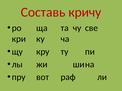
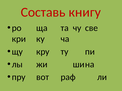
кричу: кричу -> книгу (85, 12)
